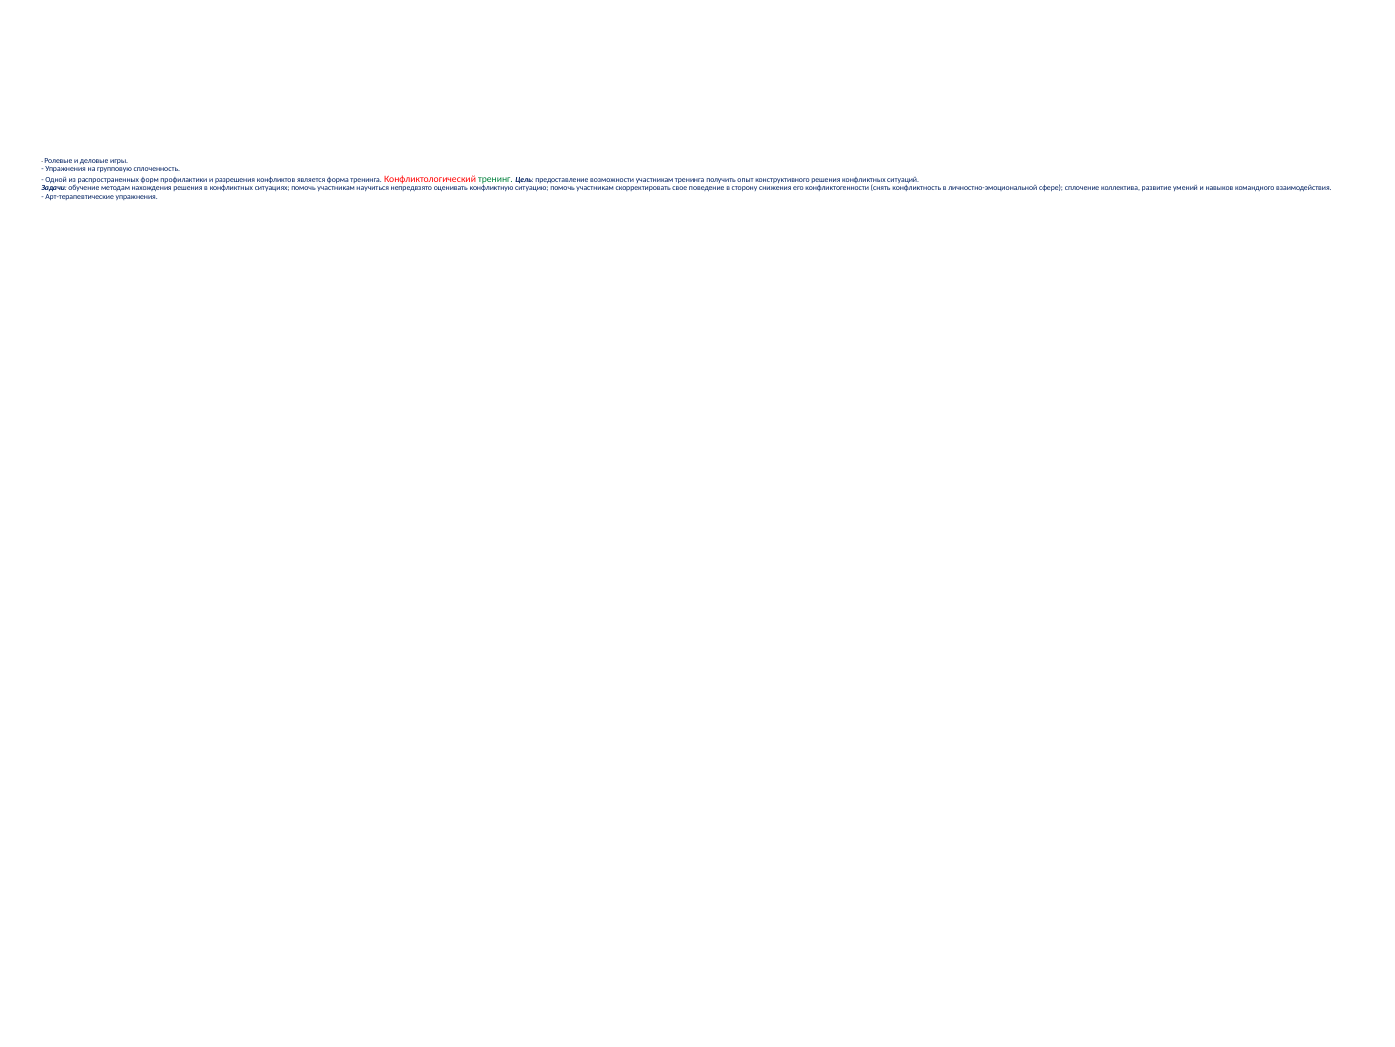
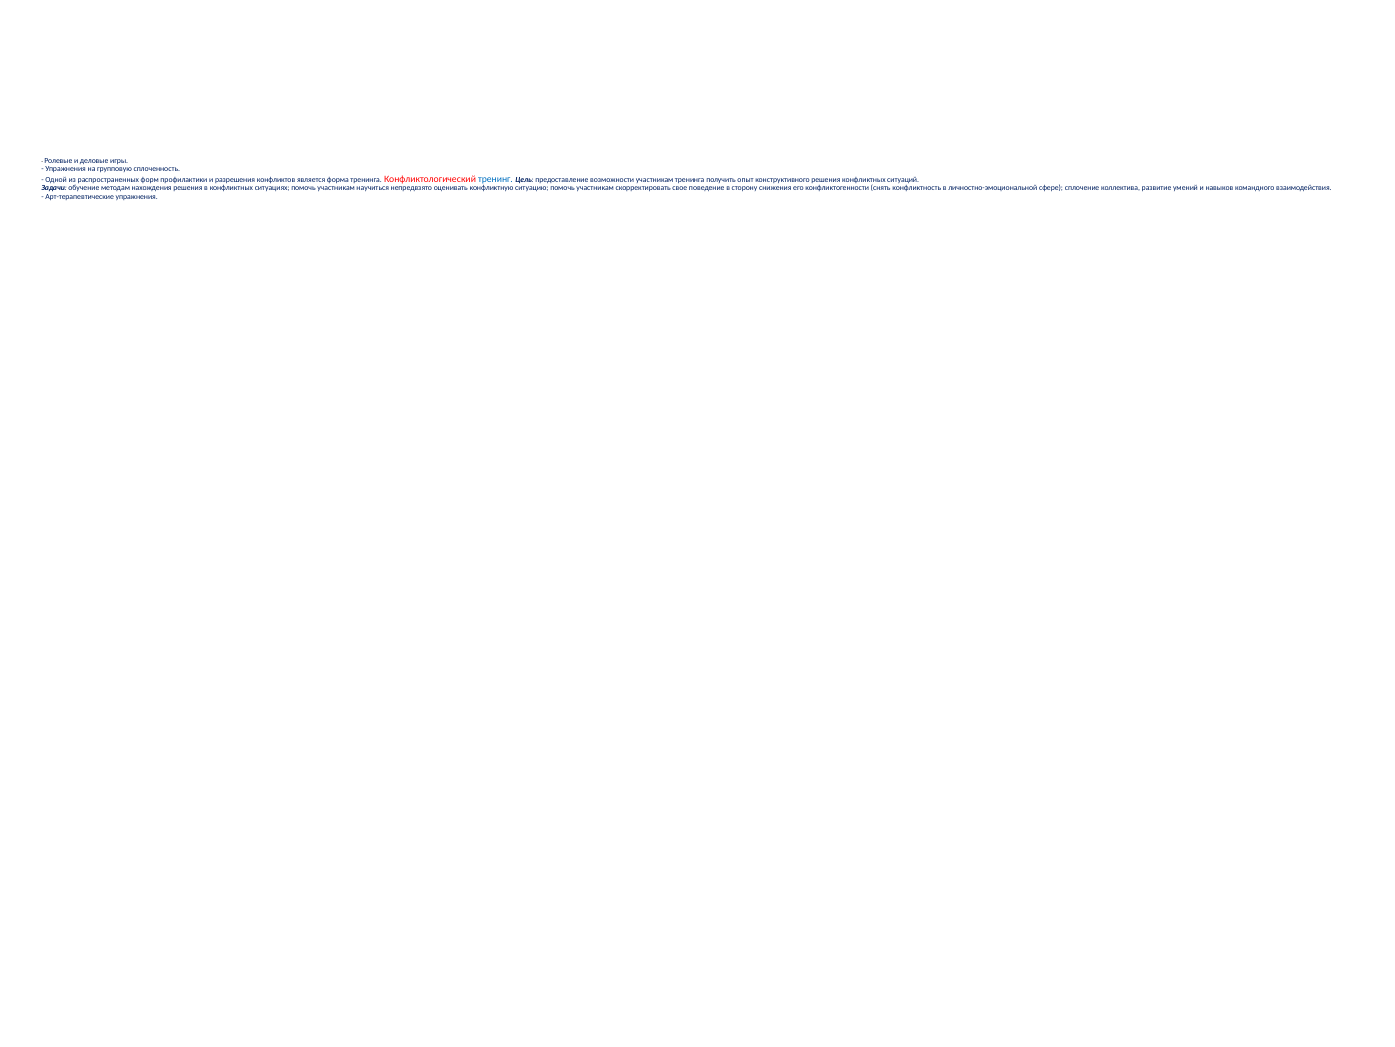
тренинг colour: green -> blue (496, 179)
